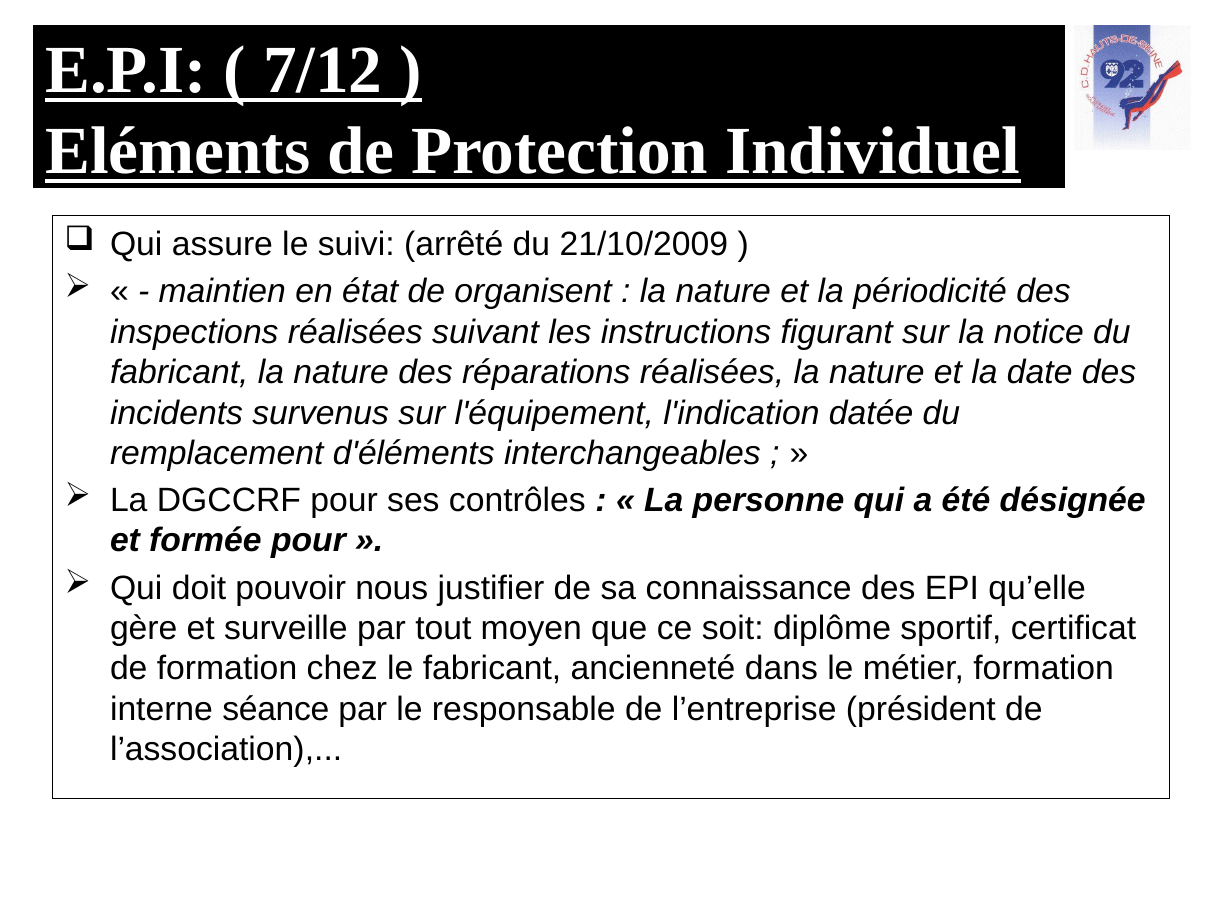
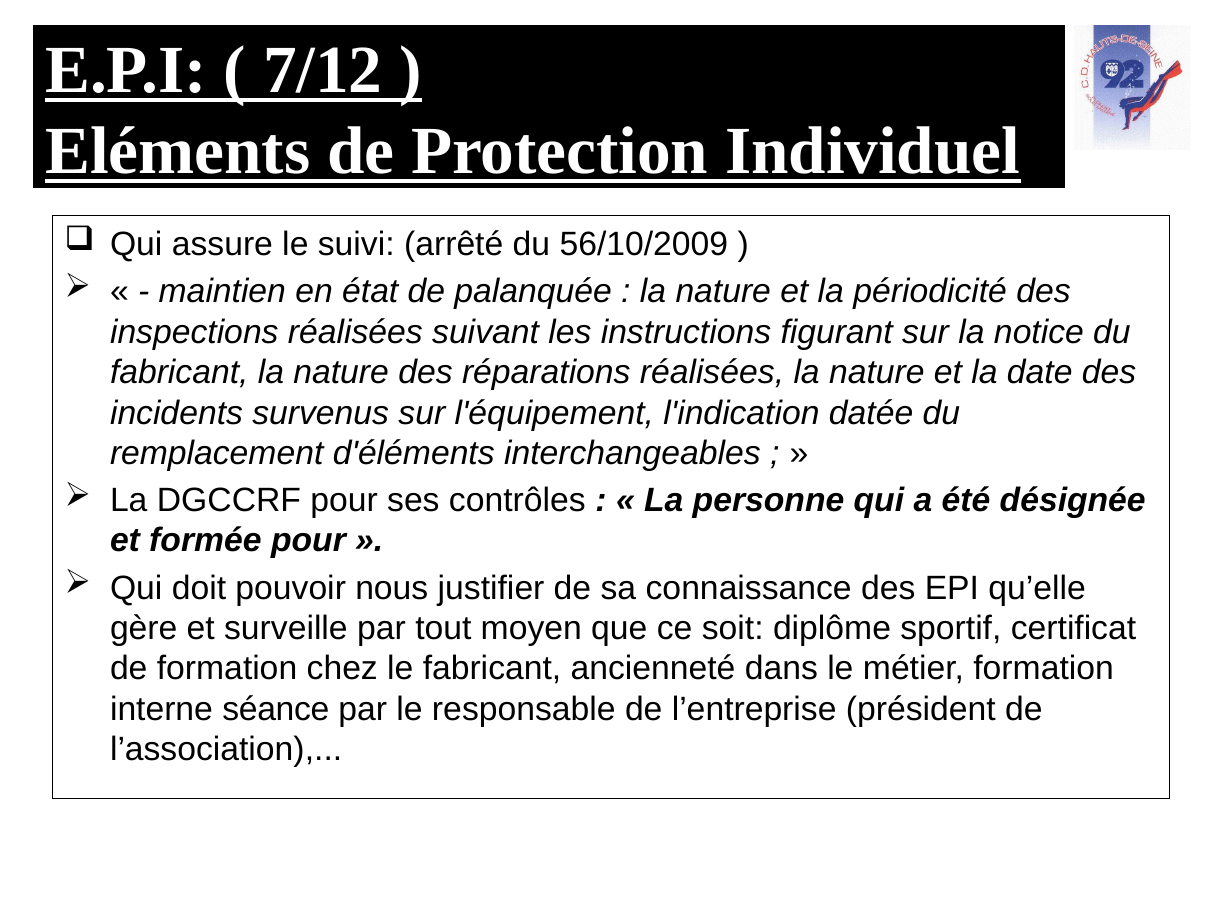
21/10/2009: 21/10/2009 -> 56/10/2009 (644, 245)
organisent: organisent -> palanquée (533, 292)
